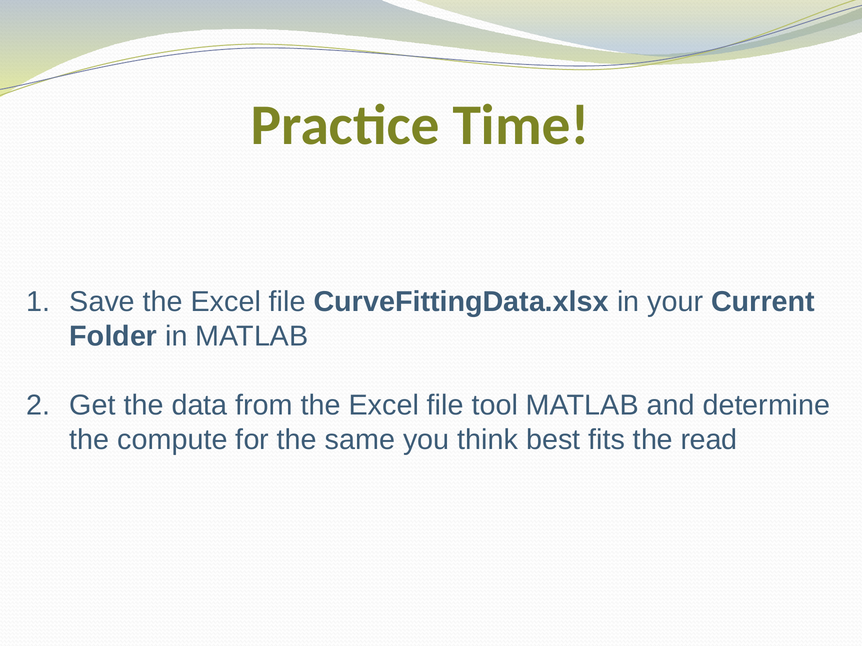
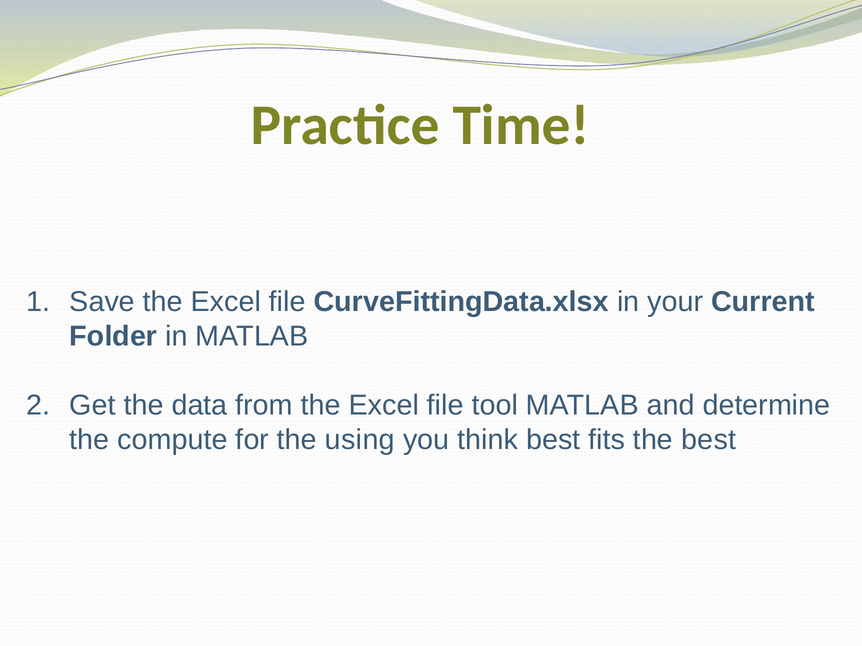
same: same -> using (360, 440)
the read: read -> best (709, 440)
